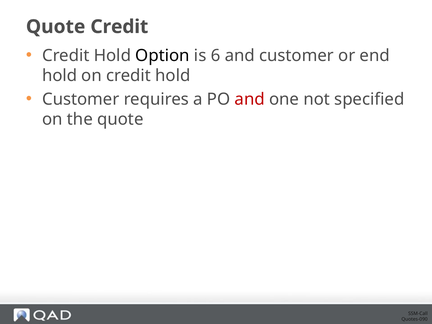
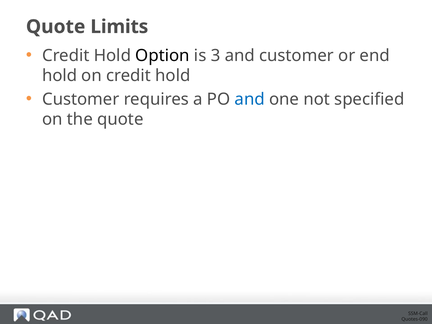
Quote Credit: Credit -> Limits (119, 27)
6: 6 -> 3 (216, 56)
and colour: red -> blue (250, 99)
